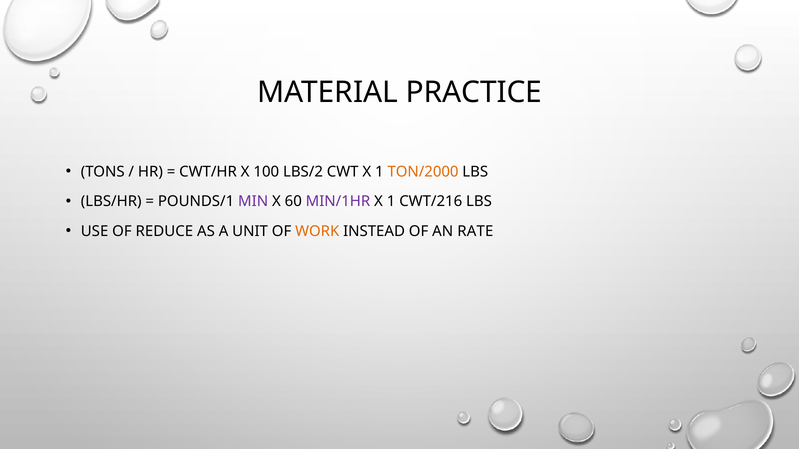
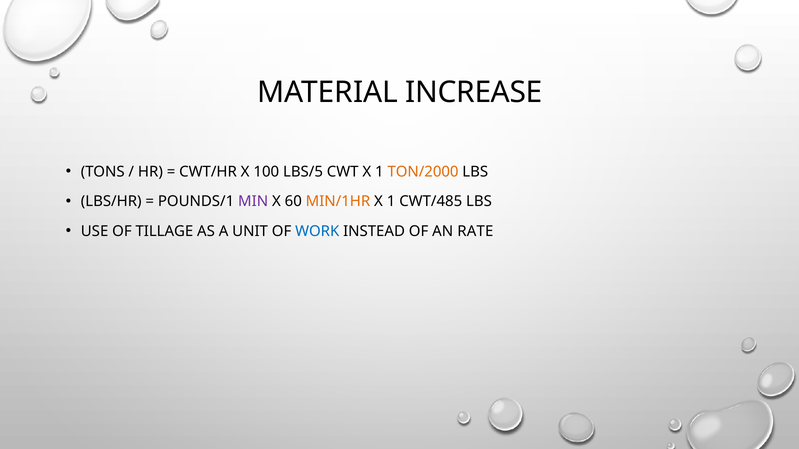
PRACTICE: PRACTICE -> INCREASE (474, 93)
LBS/2: LBS/2 -> LBS/5 (303, 172)
MIN/1HR colour: purple -> orange (338, 202)
CWT/216: CWT/216 -> CWT/485 (431, 202)
REDUCE: REDUCE -> TILLAGE (164, 232)
WORK colour: orange -> blue (317, 232)
